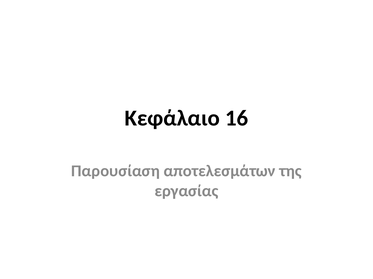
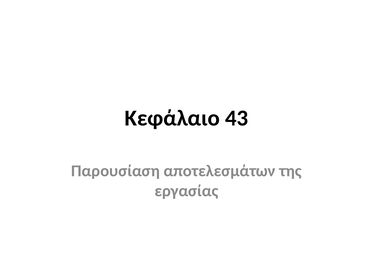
16: 16 -> 43 (237, 118)
